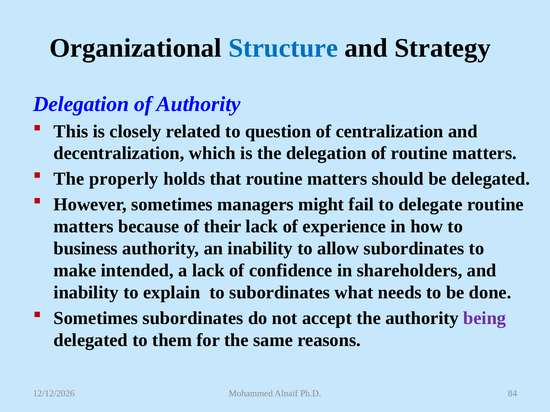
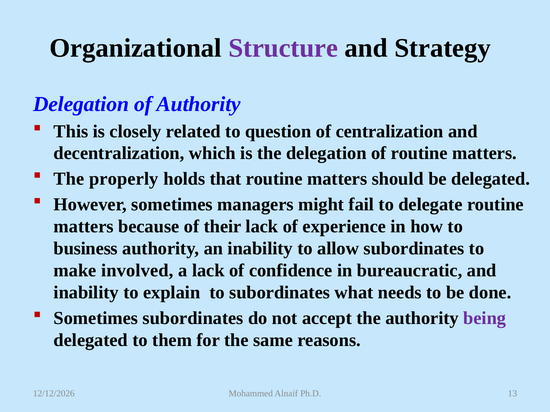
Structure colour: blue -> purple (283, 48)
intended: intended -> involved (137, 271)
shareholders: shareholders -> bureaucratic (410, 271)
84: 84 -> 13 (512, 394)
